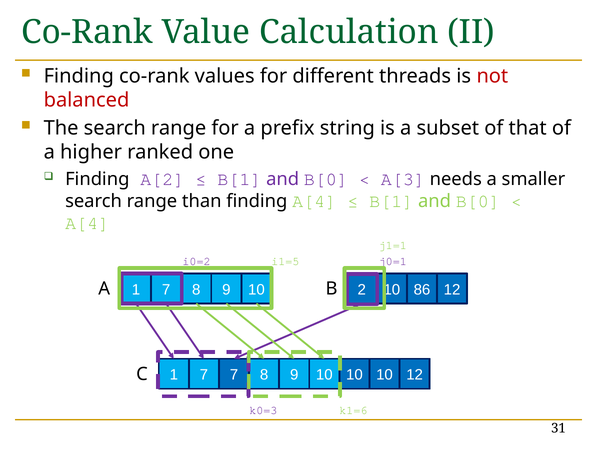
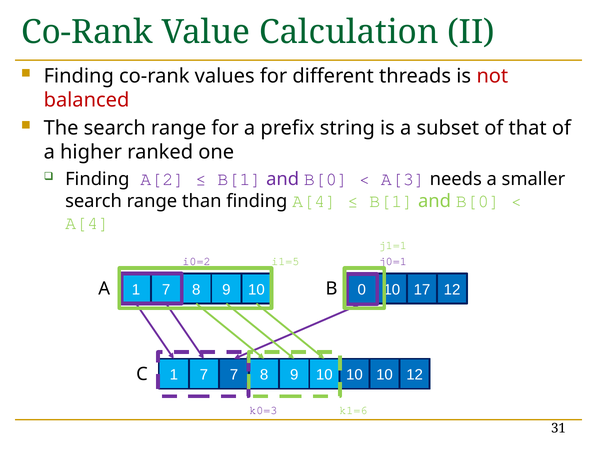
2: 2 -> 0 (362, 290)
86: 86 -> 17 (422, 290)
